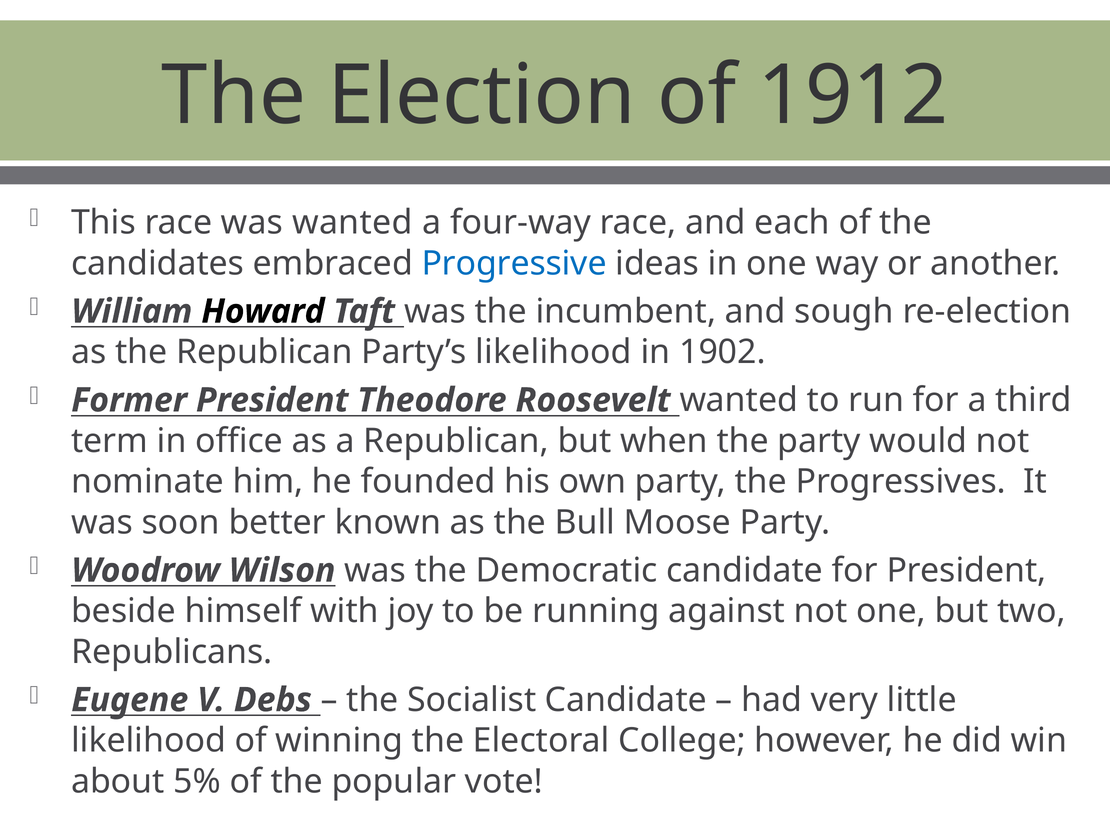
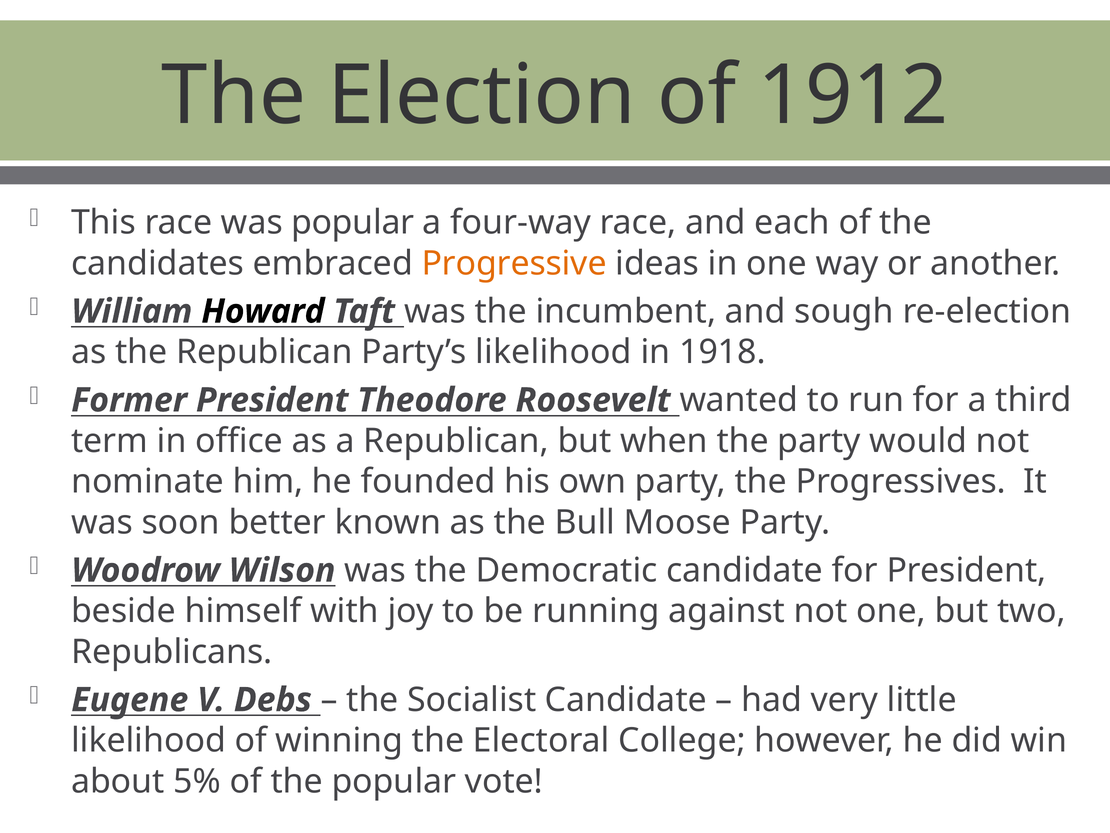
was wanted: wanted -> popular (353, 223)
Progressive colour: blue -> orange (514, 263)
1902: 1902 -> 1918 (722, 352)
